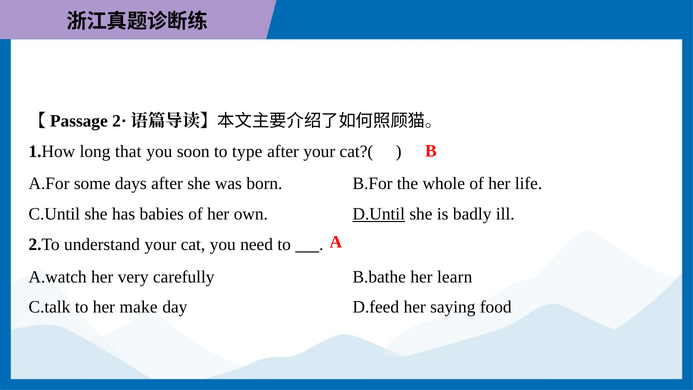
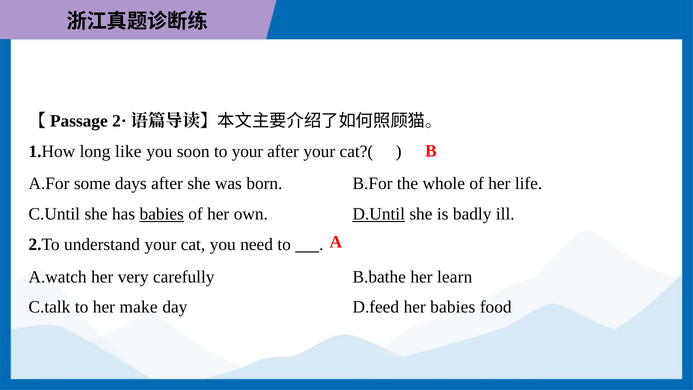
that: that -> like (128, 151)
to type: type -> your (247, 151)
babies underline: none -> present (162, 214)
her saying: saying -> babies (453, 307)
